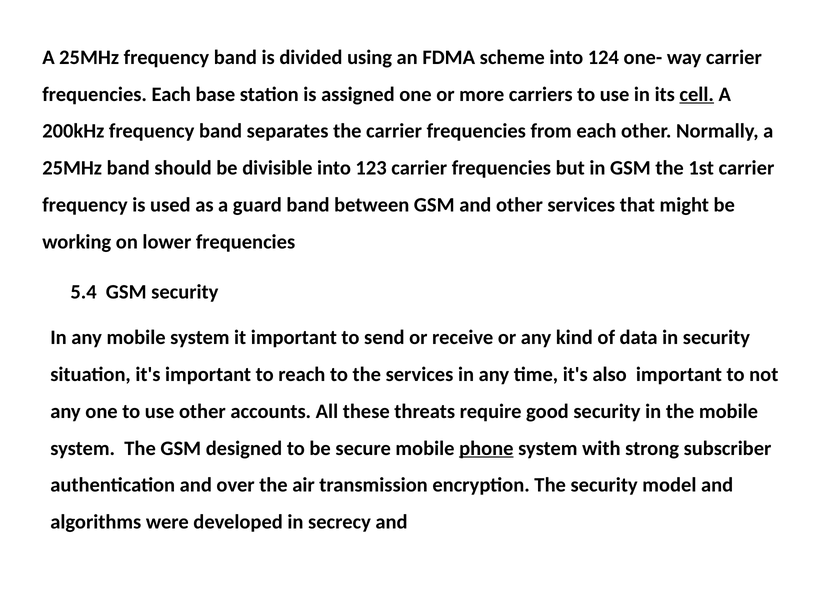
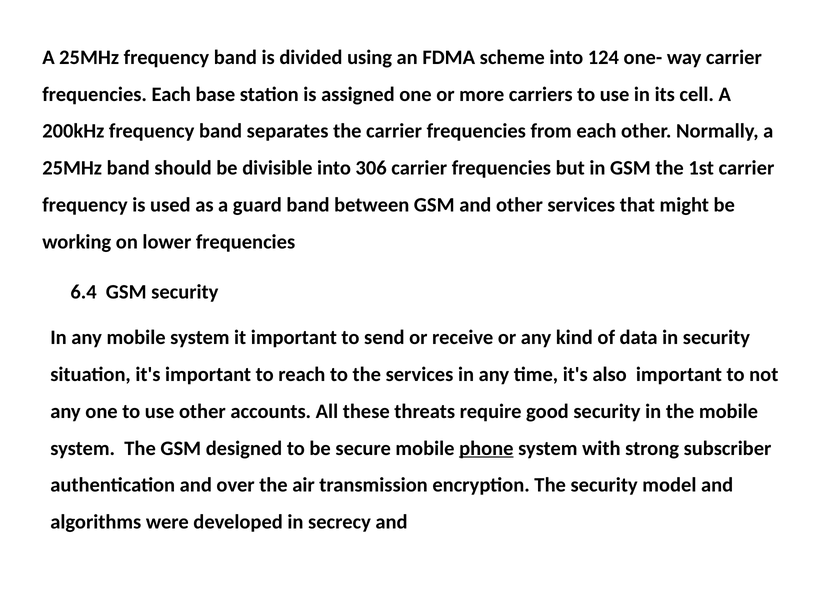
cell underline: present -> none (697, 94)
123: 123 -> 306 (371, 168)
5.4: 5.4 -> 6.4 (84, 292)
